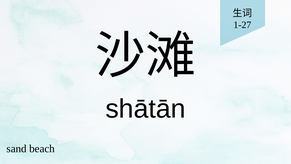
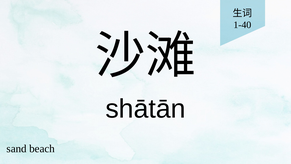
1-27: 1-27 -> 1-40 (242, 25)
